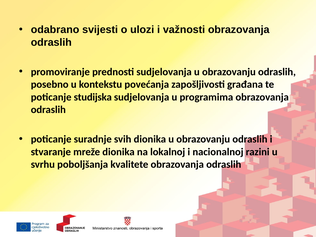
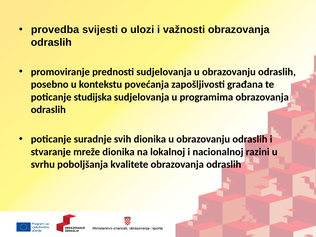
odabrano: odabrano -> provedba (55, 30)
